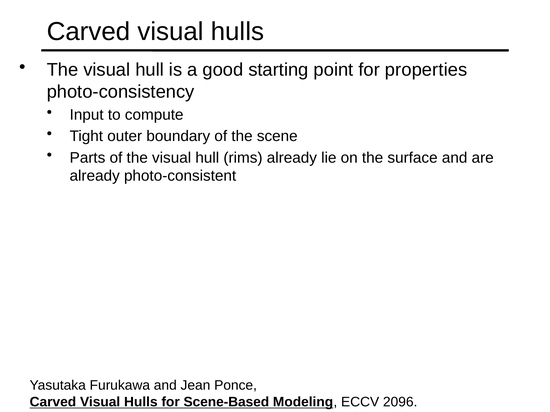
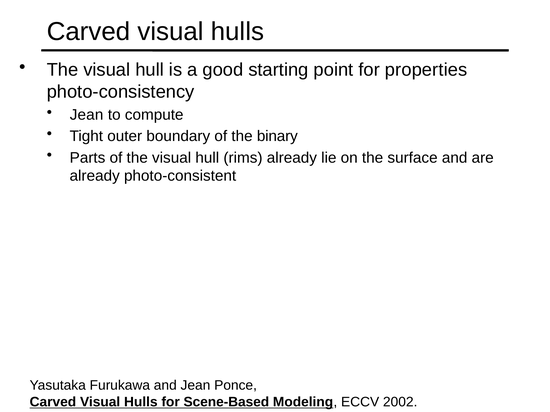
Input: Input -> Jean (87, 115)
scene: scene -> binary (277, 136)
2096: 2096 -> 2002 (400, 402)
